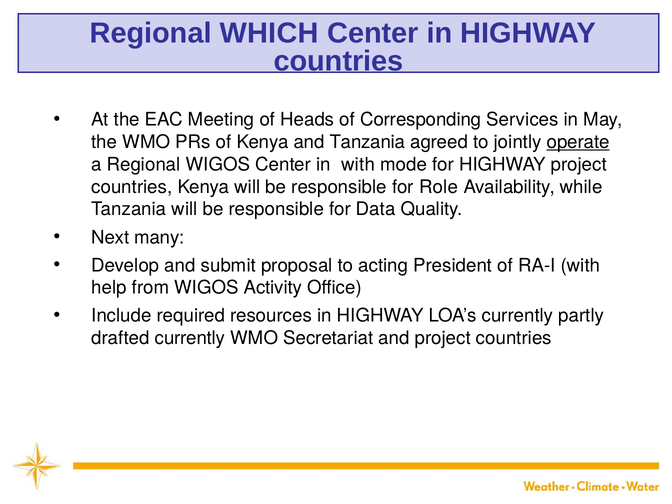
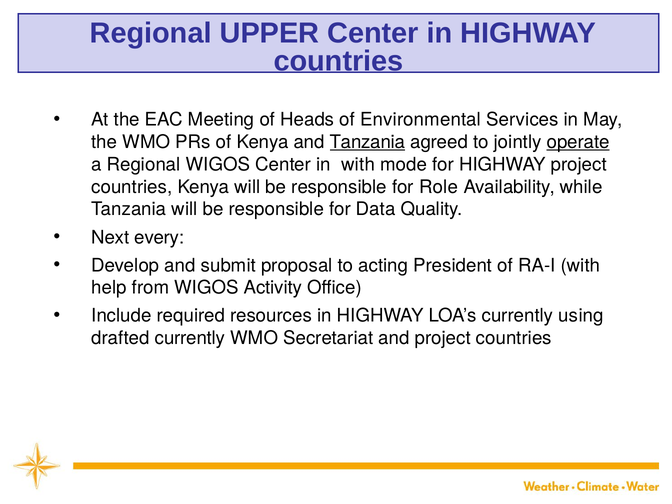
WHICH: WHICH -> UPPER (269, 33)
Corresponding: Corresponding -> Environmental (421, 120)
Tanzania underline: none -> present (367, 142)
many: many -> every (159, 237)
partly: partly -> using (581, 316)
